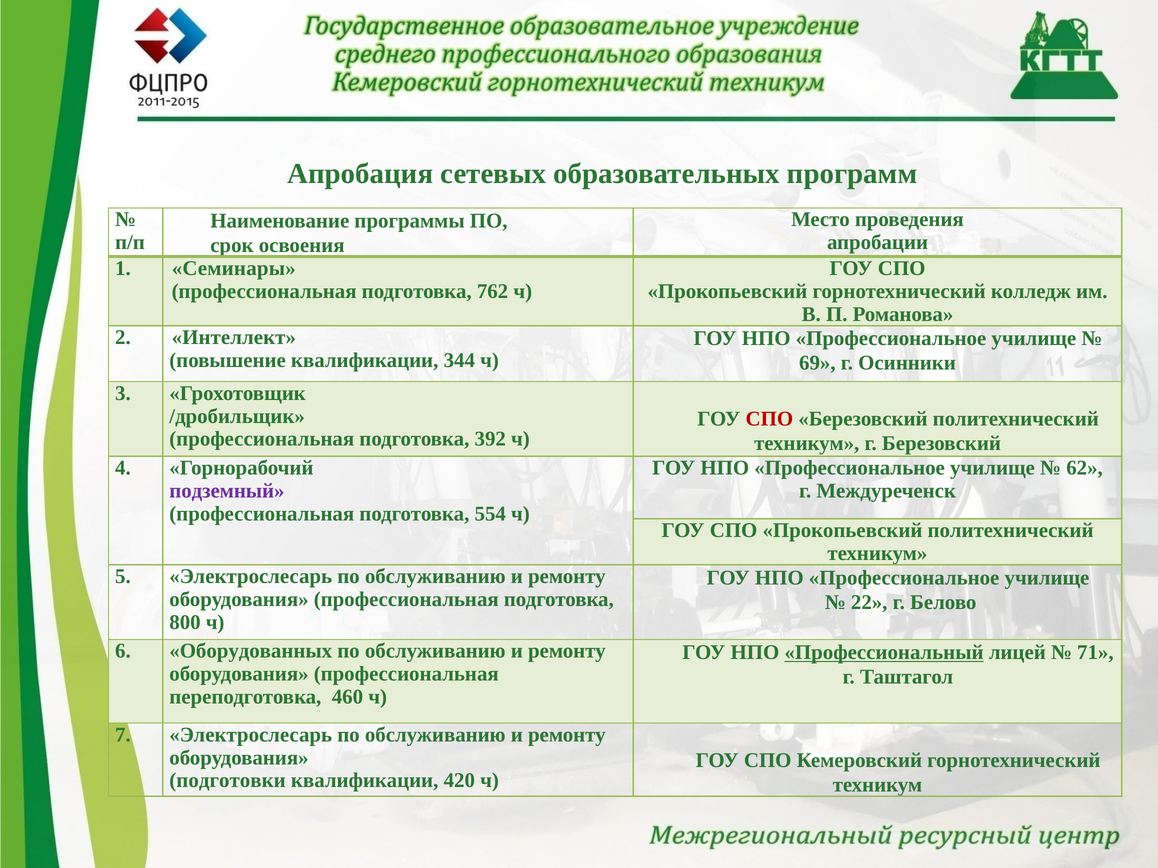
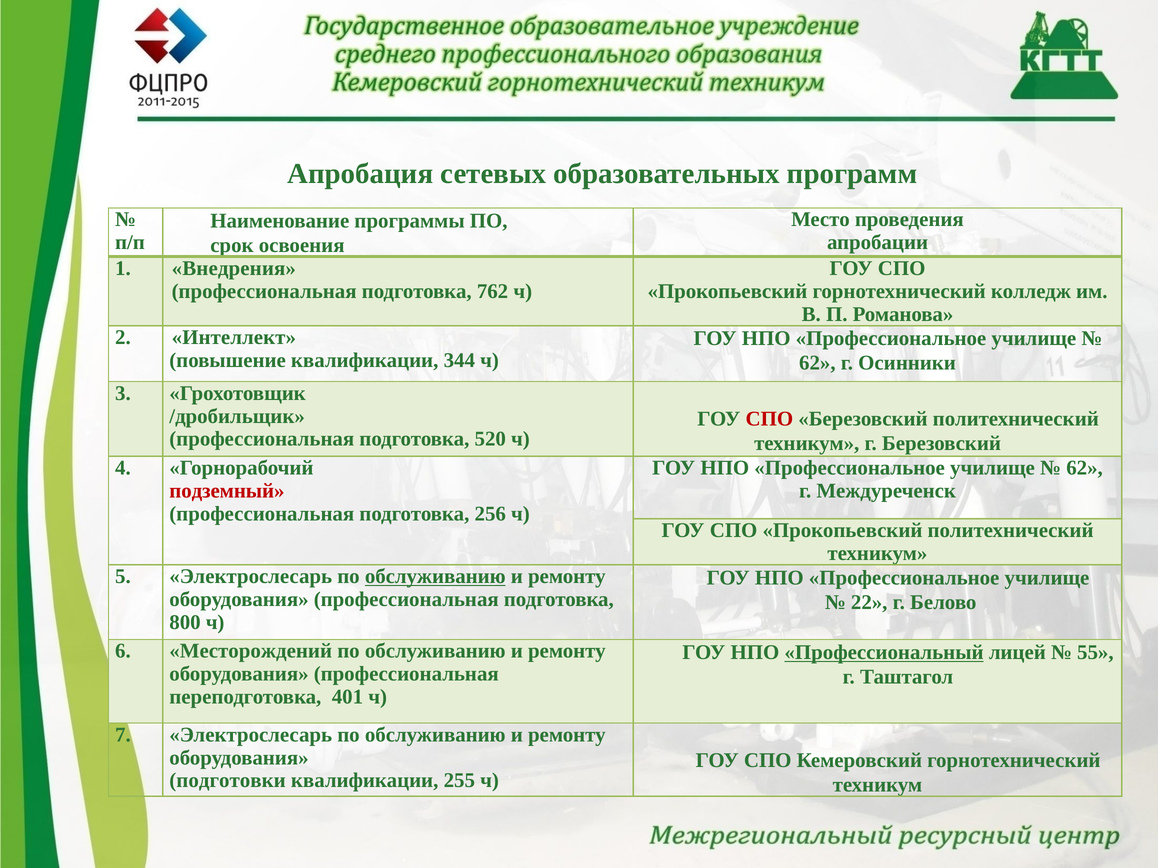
Семинары: Семинары -> Внедрения (234, 268)
69: 69 -> 62 (817, 363)
392: 392 -> 520 (490, 439)
подземный colour: purple -> red (227, 491)
554: 554 -> 256 (490, 514)
обслуживанию underline: none -> present (435, 577)
Оборудованных: Оборудованных -> Месторождений (251, 651)
71: 71 -> 55 (1095, 653)
460: 460 -> 401 (347, 697)
420: 420 -> 255 (459, 781)
